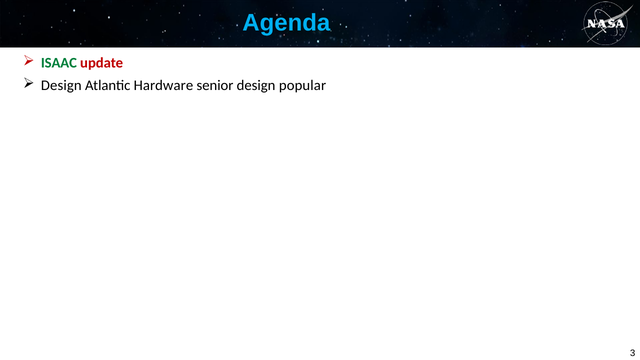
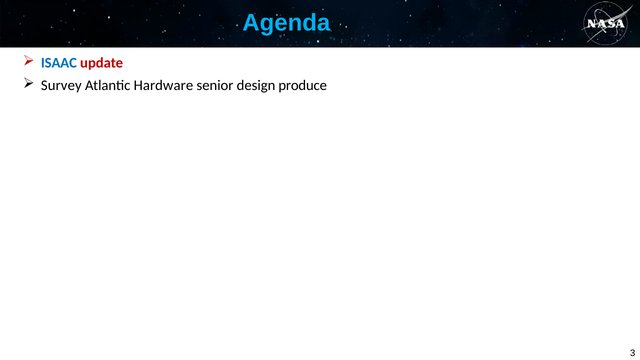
ISAAC colour: green -> blue (59, 63)
Design: Design -> Survey (61, 85)
popular: popular -> produce (303, 85)
